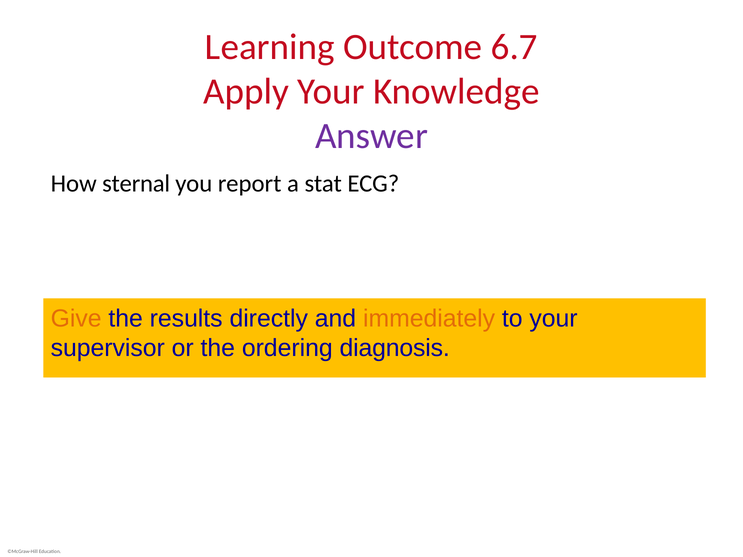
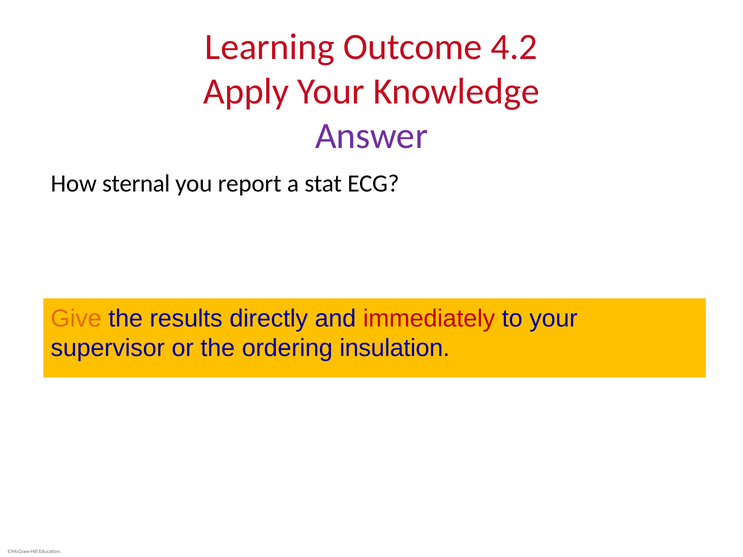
6.7: 6.7 -> 4.2 (514, 47)
immediately colour: orange -> red (429, 319)
diagnosis: diagnosis -> insulation (395, 348)
